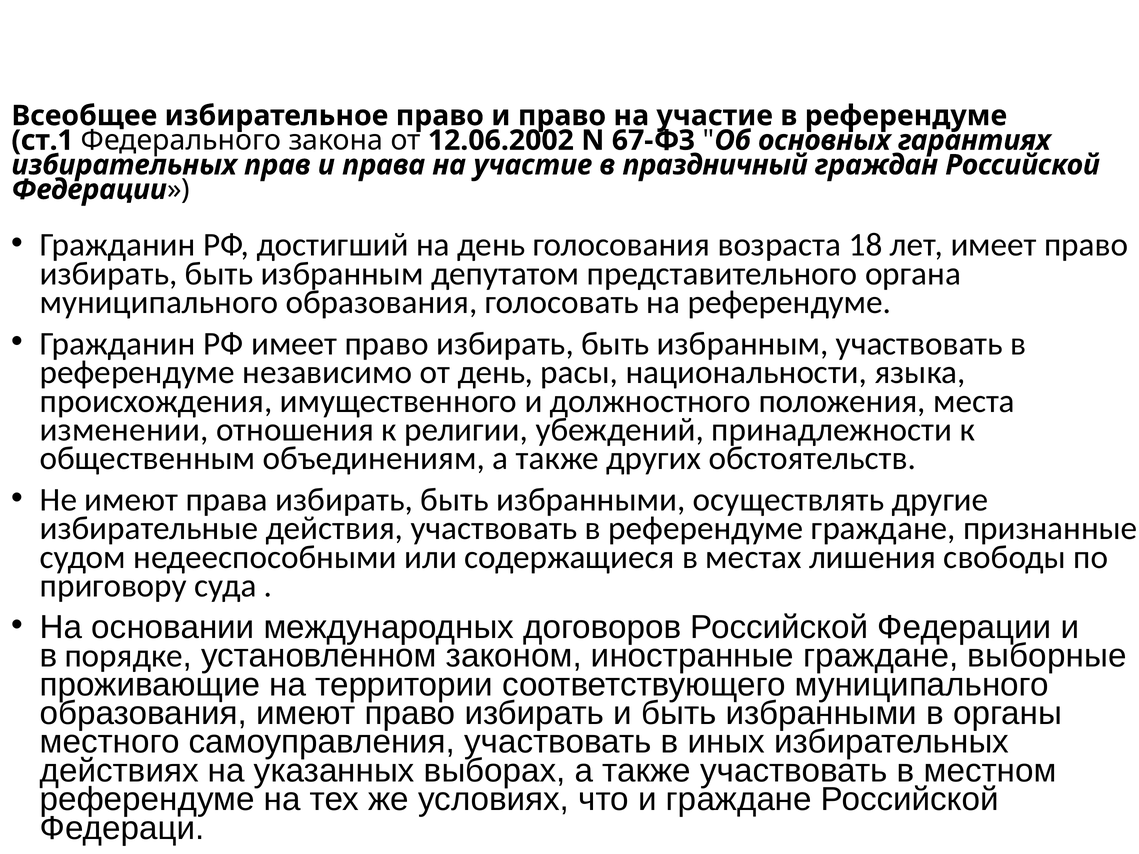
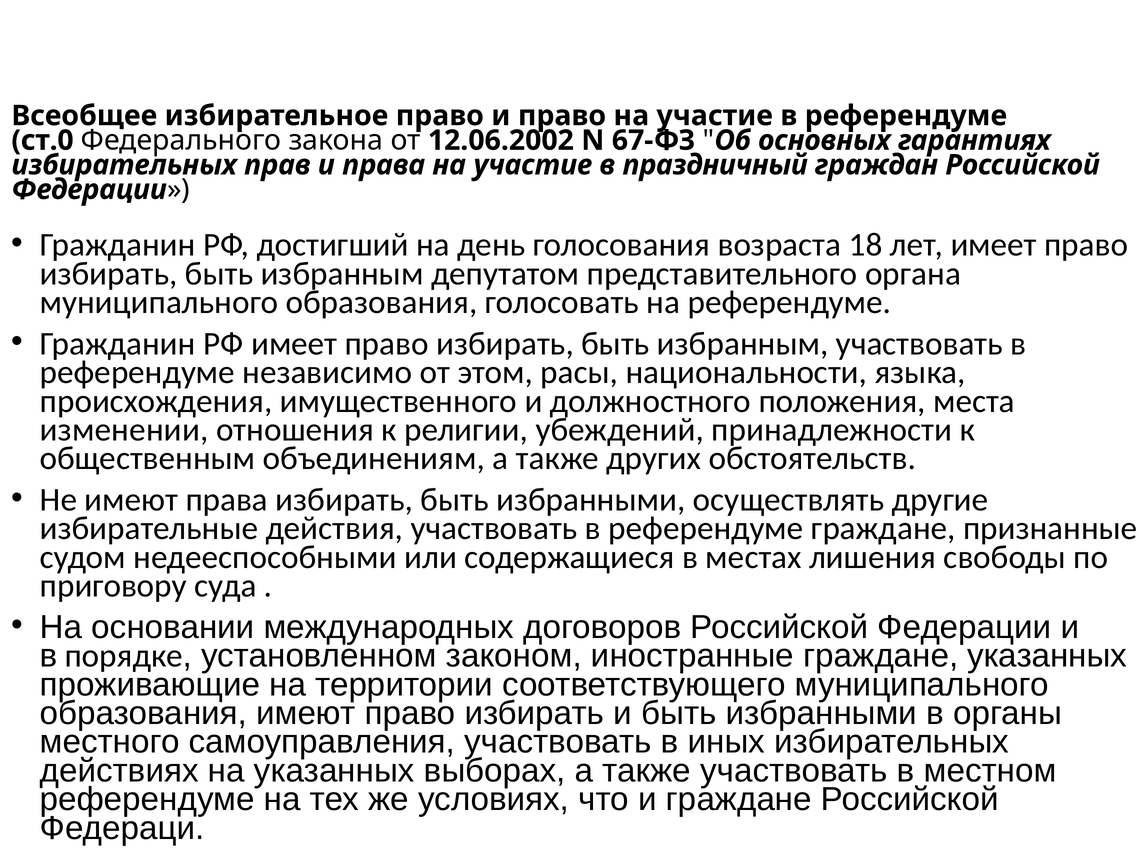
ст.1: ст.1 -> ст.0 (43, 140)
от день: день -> этом (495, 373)
граждане выборные: выборные -> указанных (1047, 656)
